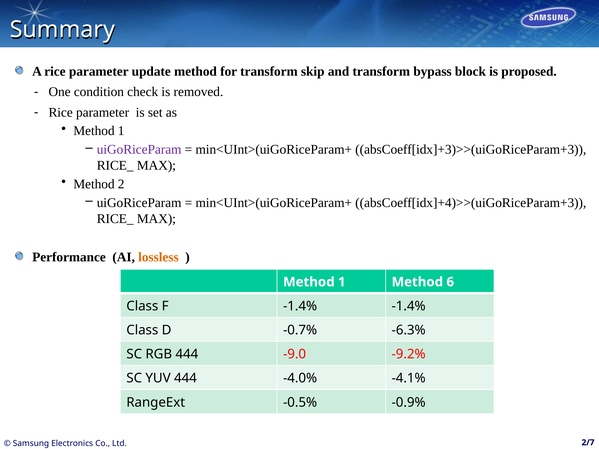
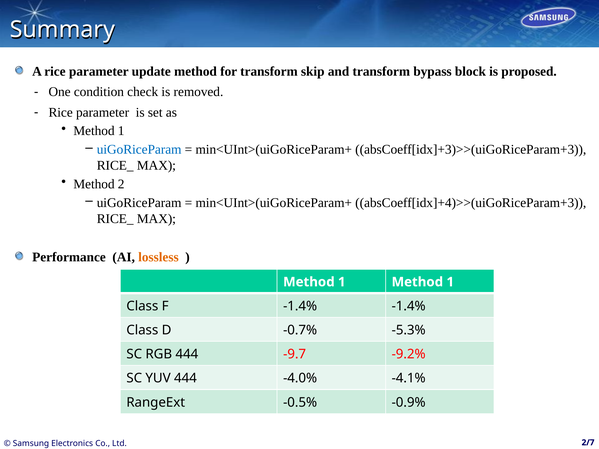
uiGoRiceParam colour: purple -> blue (139, 150)
1 Method 6: 6 -> 1 (450, 282)
-6.3%: -6.3% -> -5.3% (409, 330)
-9.0: -9.0 -> -9.7 (295, 354)
